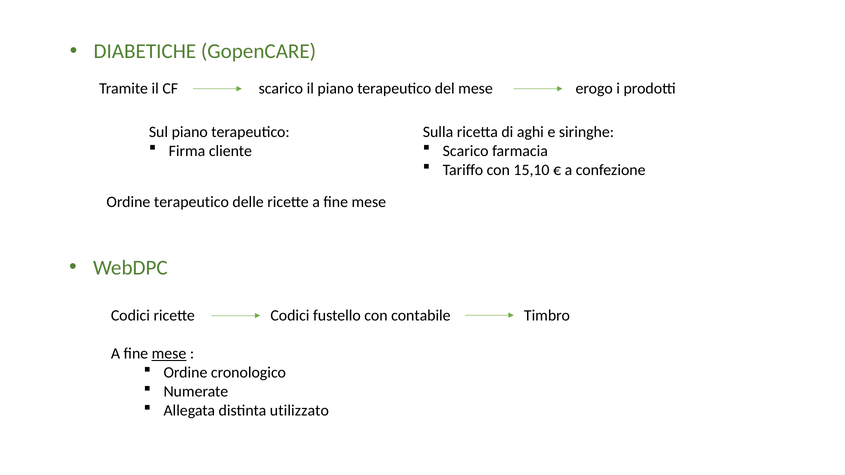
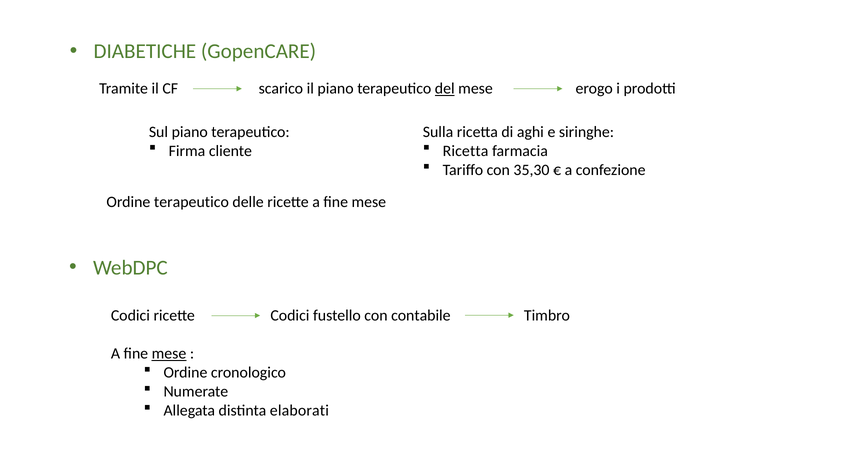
del underline: none -> present (445, 89)
Scarico: Scarico -> Ricetta (466, 151)
15,10: 15,10 -> 35,30 (531, 170)
utilizzato: utilizzato -> elaborati (299, 411)
